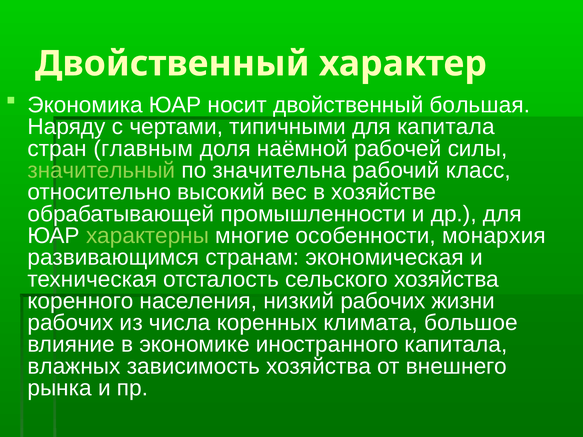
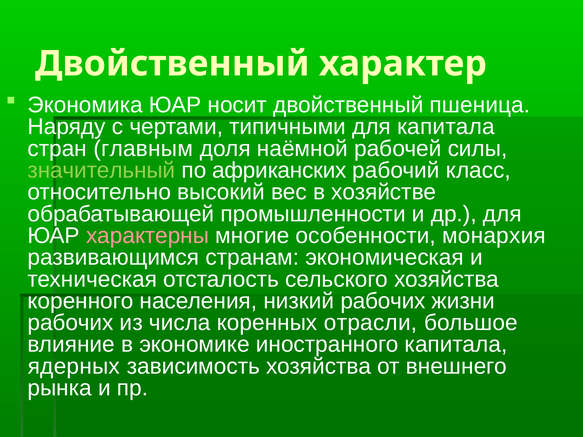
большая: большая -> пшеница (480, 105)
значительна: значительна -> африканских (279, 170)
характерны colour: light green -> pink (148, 236)
климата: климата -> отрасли (371, 323)
влажных: влажных -> ядерных (74, 366)
